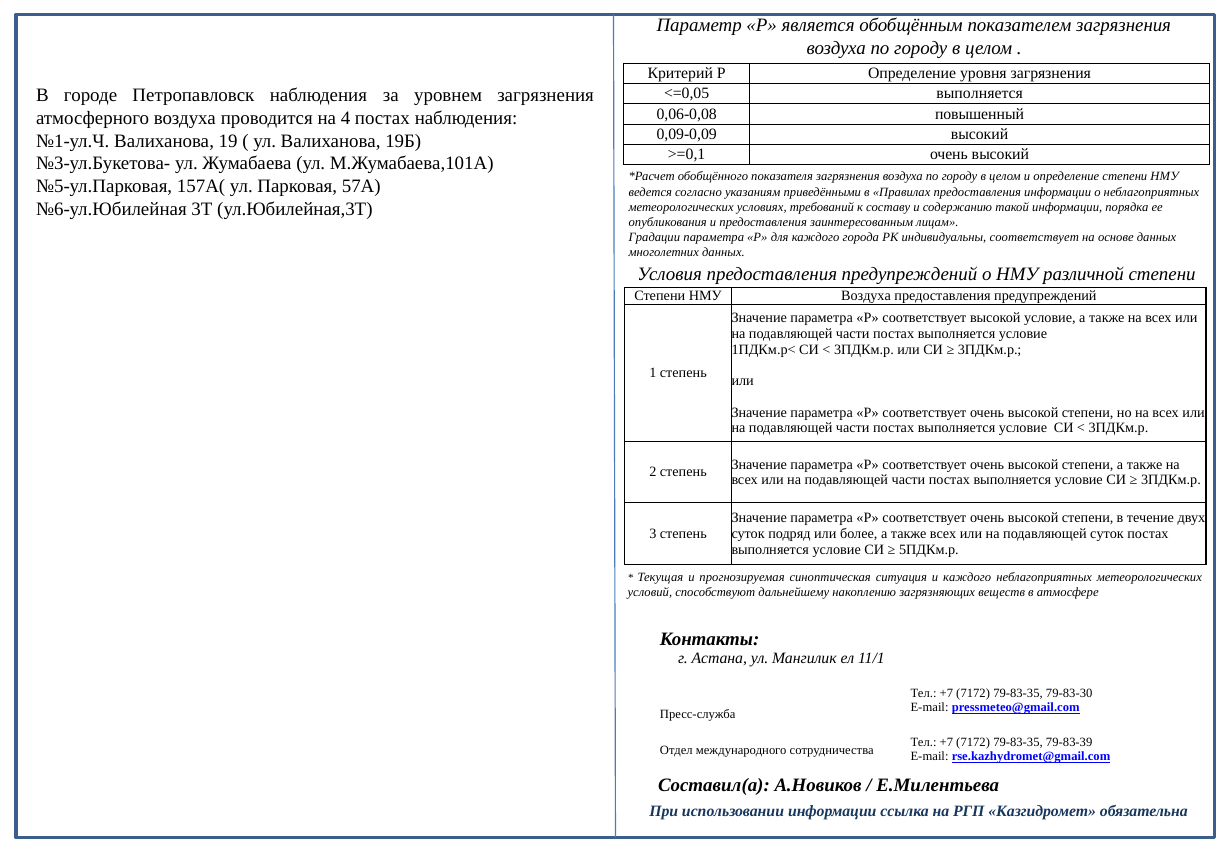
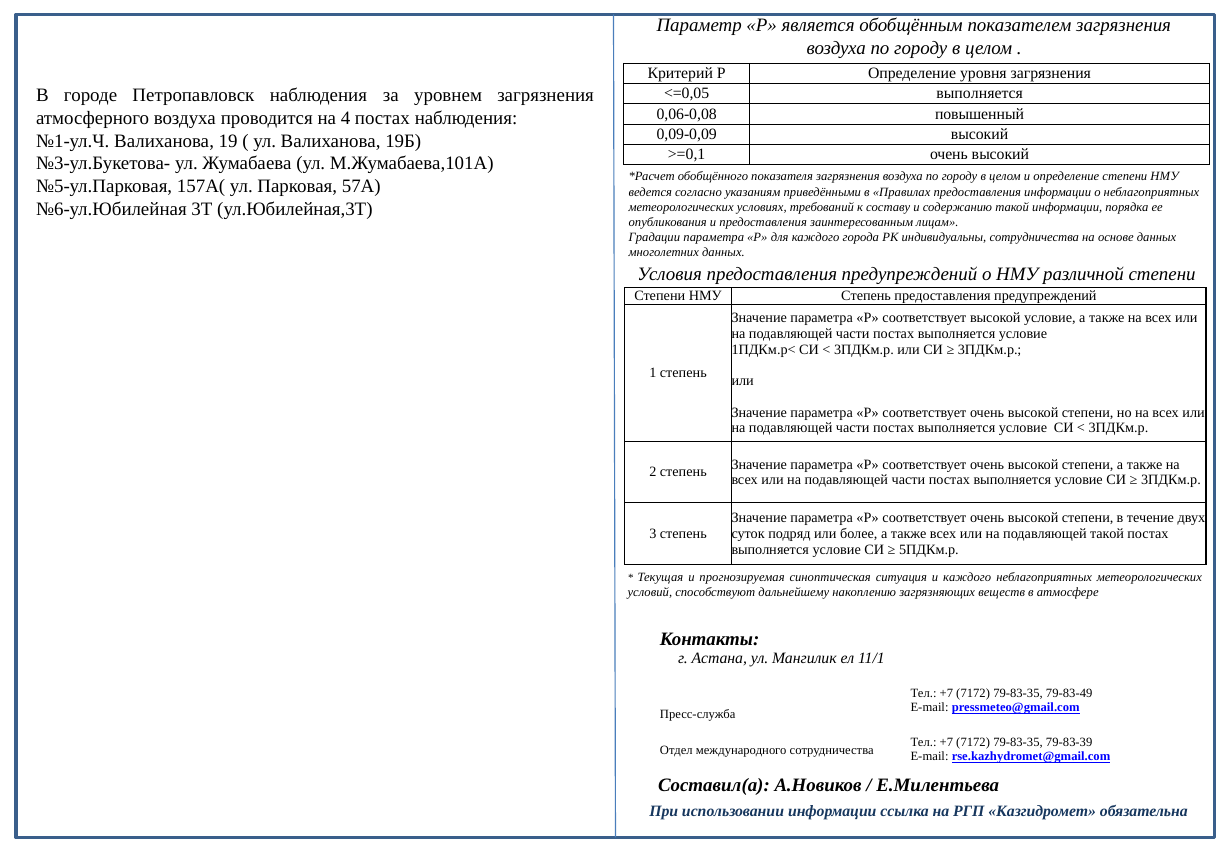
индивидуальны соответствует: соответствует -> сотрудничества (1034, 237)
НМУ Воздуха: Воздуха -> Степень (866, 296)
подавляющей суток: суток -> такой (1107, 534)
79-83-30: 79-83-30 -> 79-83-49 (1069, 694)
